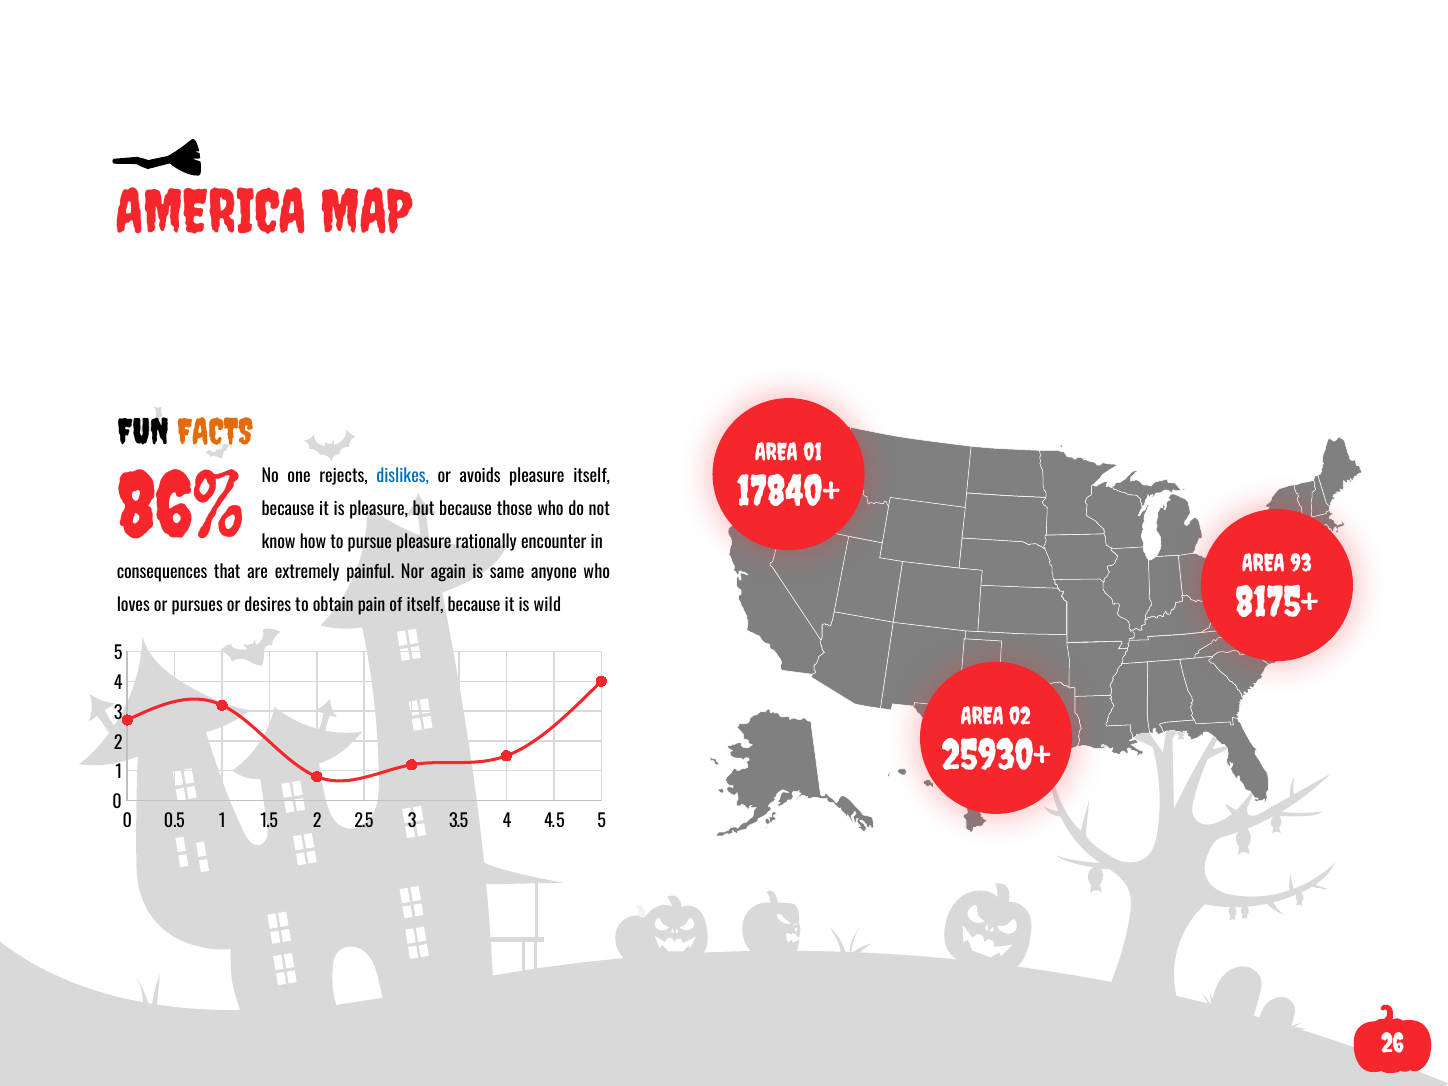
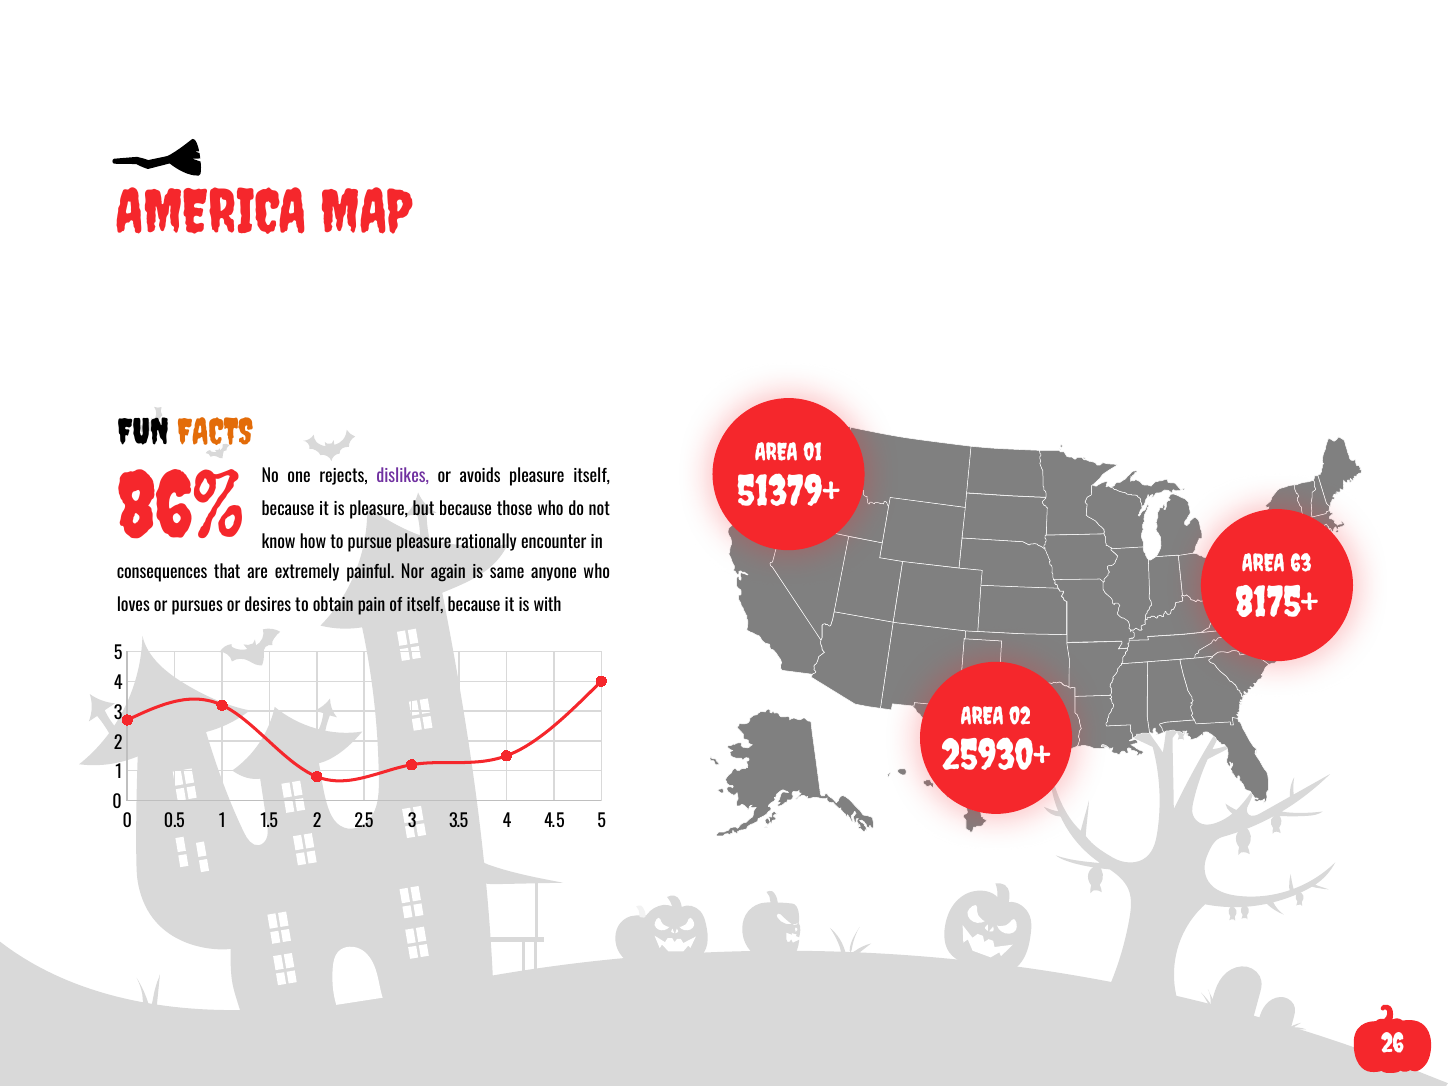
dislikes colour: blue -> purple (403, 477)
17840+: 17840+ -> 51379+ (788, 492)
93: 93 -> 63 (1301, 564)
wild: wild -> with (547, 605)
